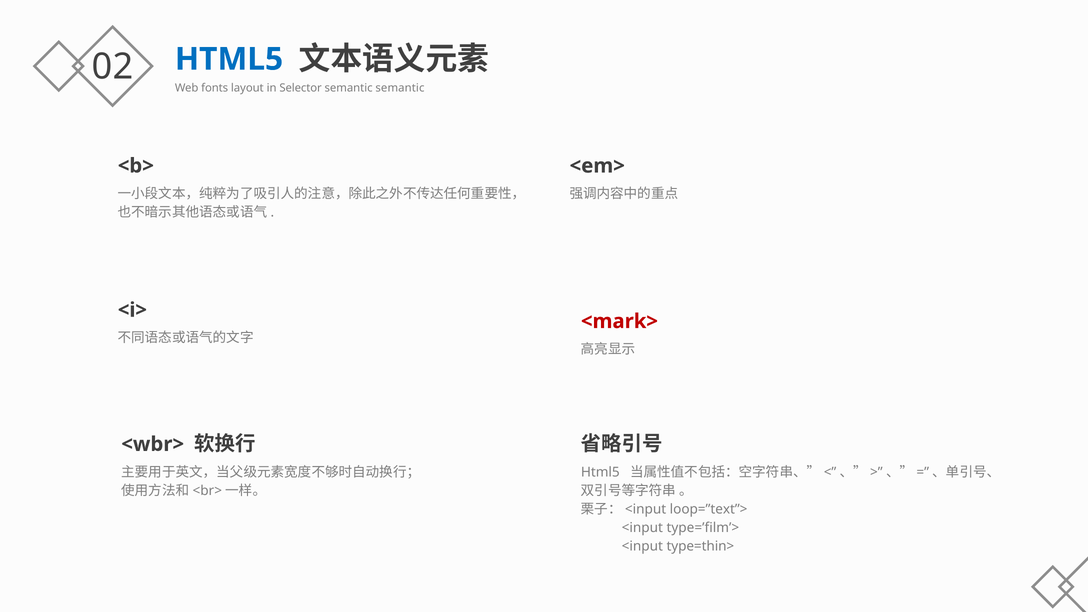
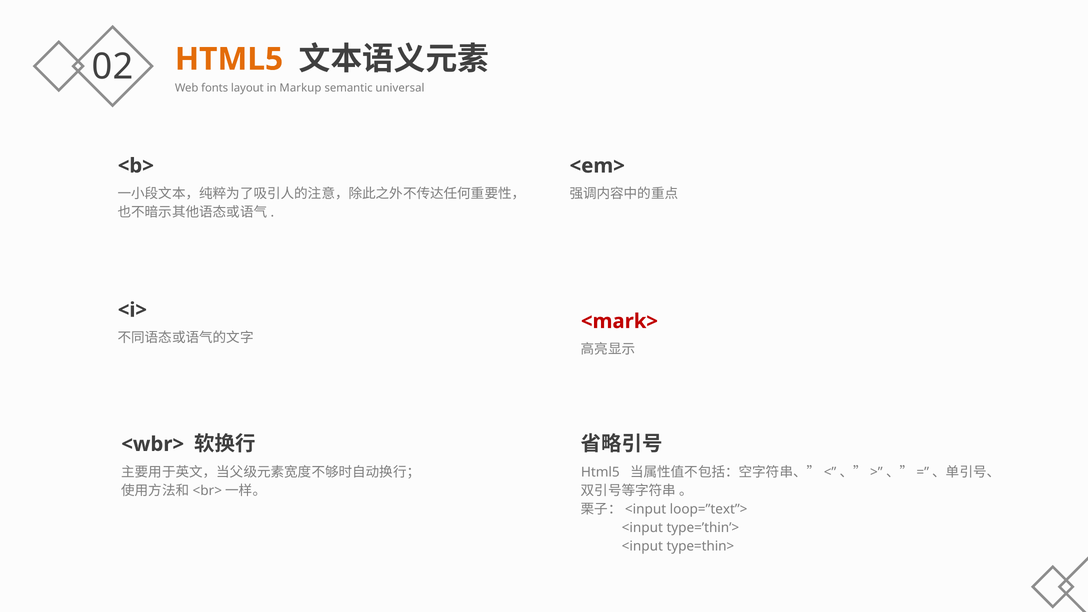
HTML5 colour: blue -> orange (229, 59)
Selector: Selector -> Markup (300, 88)
semantic semantic: semantic -> universal (400, 88)
type=’film’>: type=’film’> -> type=’thin’> (703, 528)
